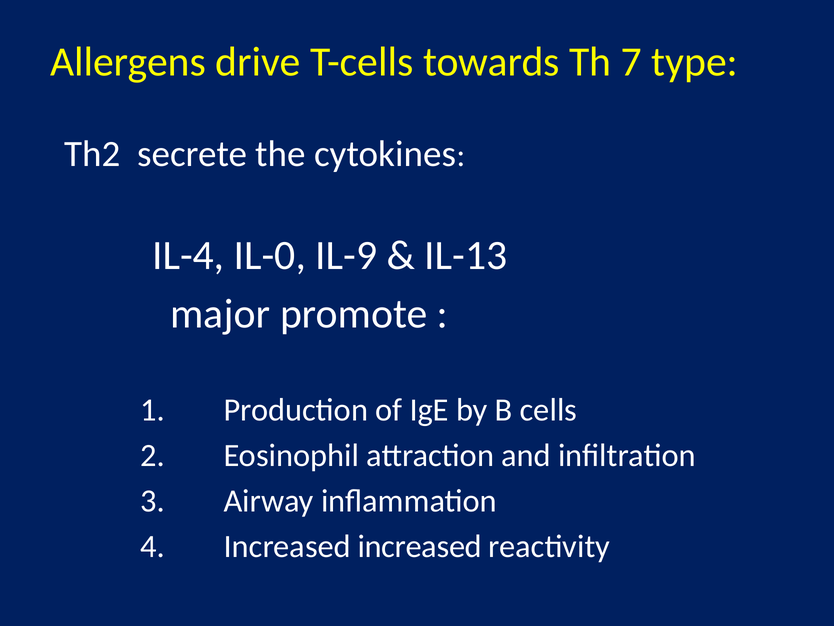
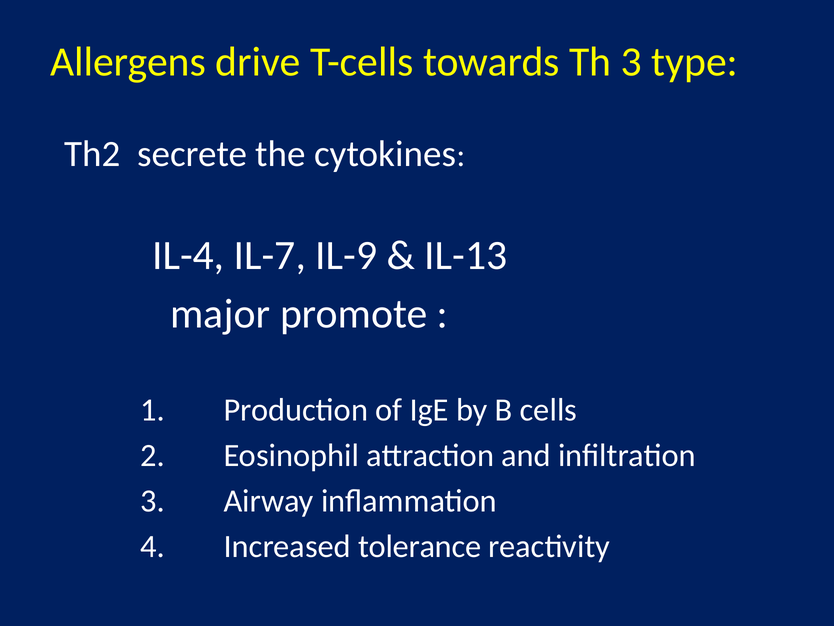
Th 7: 7 -> 3 (631, 62)
IL-0: IL-0 -> IL-7 (270, 255)
Increased increased: increased -> tolerance (420, 546)
